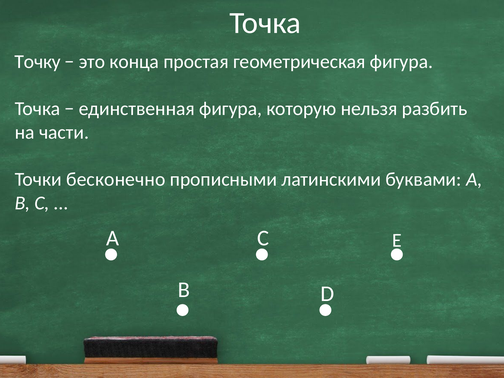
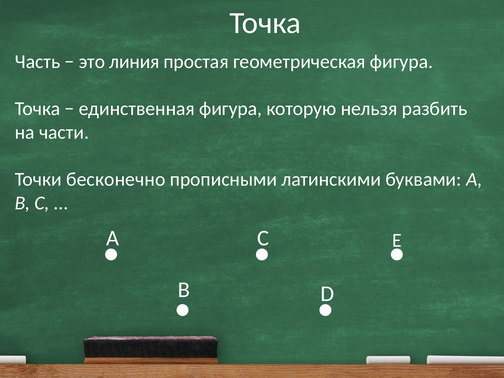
Точку: Точку -> Часть (38, 62)
конца: конца -> линия (134, 62)
